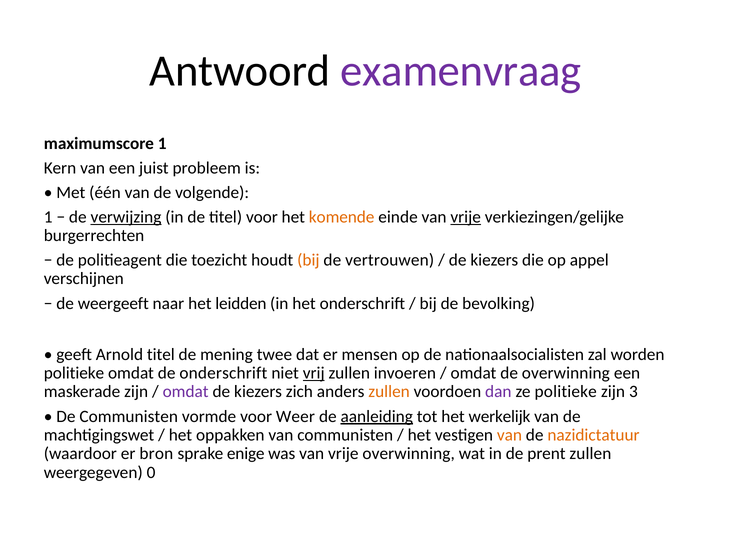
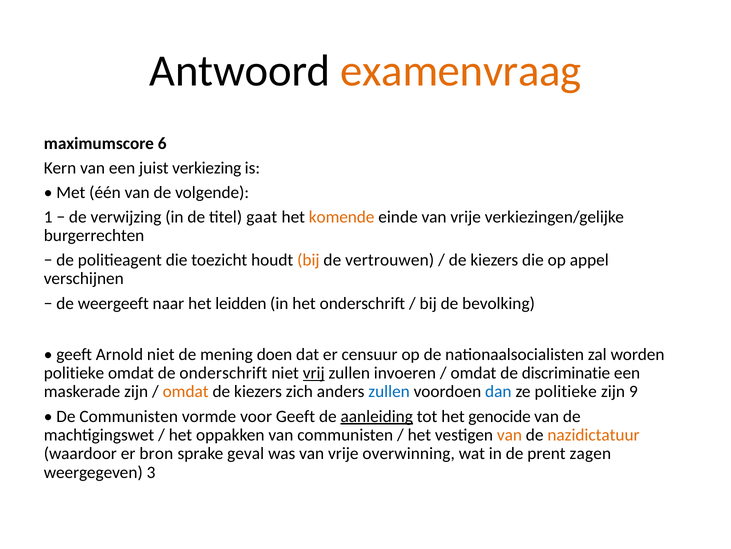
examenvraag colour: purple -> orange (461, 71)
maximumscore 1: 1 -> 6 (162, 143)
probleem: probleem -> verkiezing (207, 168)
verwijzing underline: present -> none (126, 217)
titel voor: voor -> gaat (262, 217)
vrije underline: present -> none (466, 217)
Arnold titel: titel -> niet (161, 354)
twee: twee -> doen (275, 354)
mensen: mensen -> censuur (370, 354)
de overwinning: overwinning -> discriminatie (566, 373)
omdat colour: purple -> orange (186, 391)
zullen colour: orange -> blue (389, 391)
dan colour: purple -> blue (498, 391)
3: 3 -> 9 (633, 391)
voor Weer: Weer -> Geeft (296, 416)
werkelijk: werkelijk -> genocide (500, 416)
enige: enige -> geval (246, 453)
prent zullen: zullen -> zagen (590, 453)
0: 0 -> 3 (151, 472)
